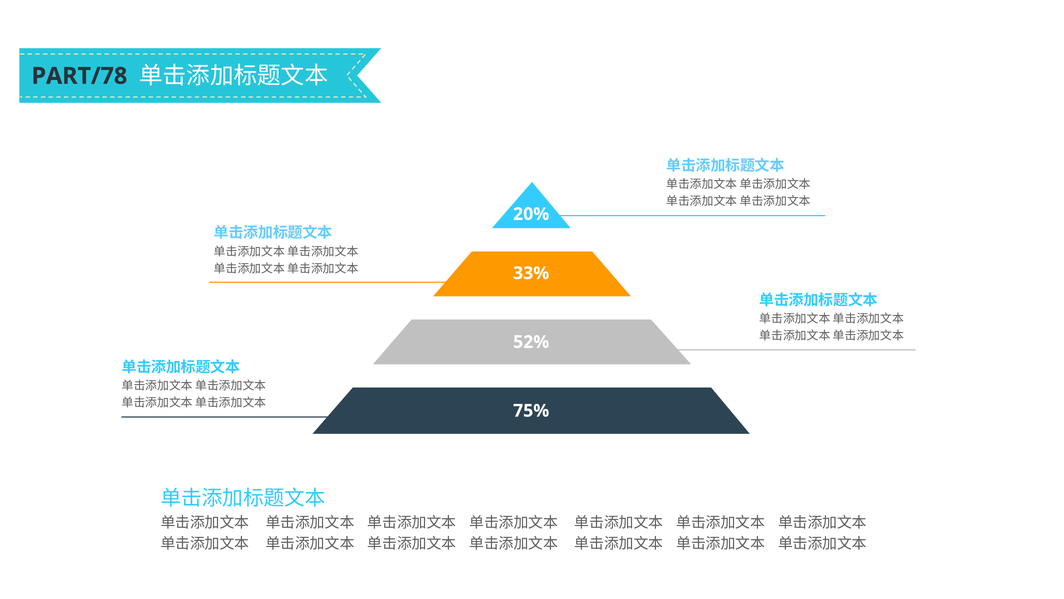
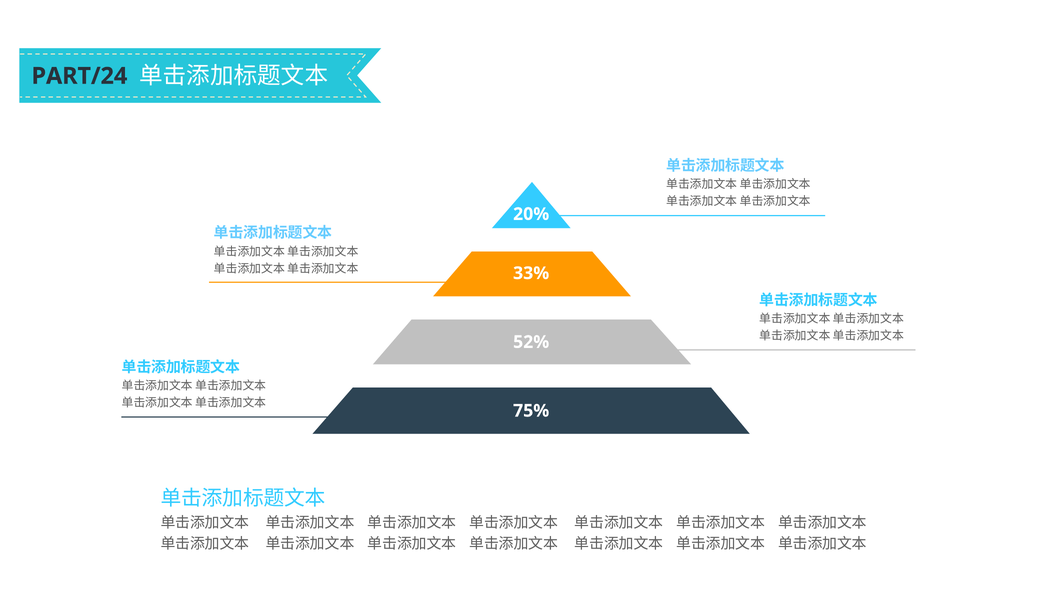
PART/78: PART/78 -> PART/24 (79, 76)
